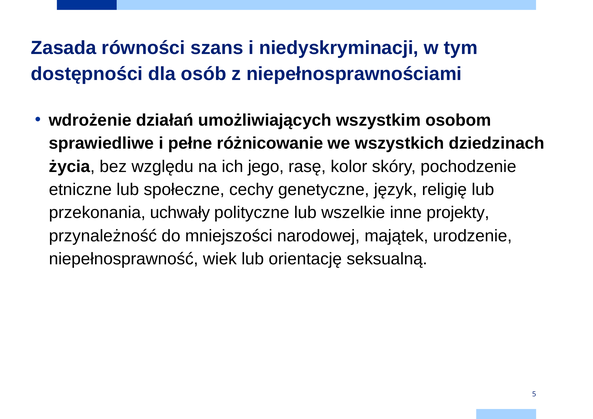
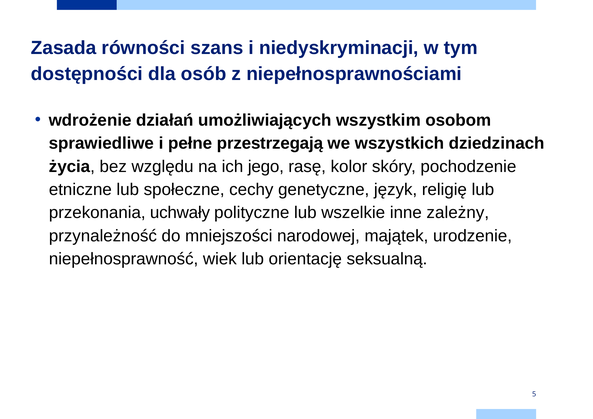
różnicowanie: różnicowanie -> przestrzegają (270, 143)
projekty: projekty -> zależny (458, 213)
